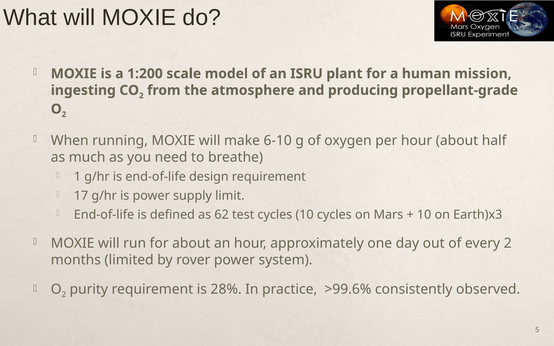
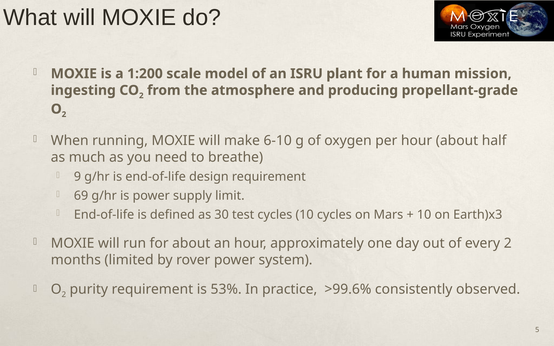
1: 1 -> 9 (77, 177)
17: 17 -> 69 (81, 196)
62: 62 -> 30 (222, 215)
28%: 28% -> 53% (226, 290)
